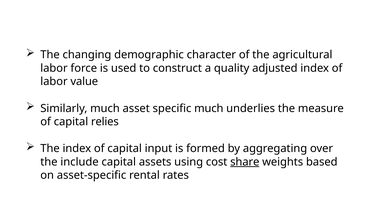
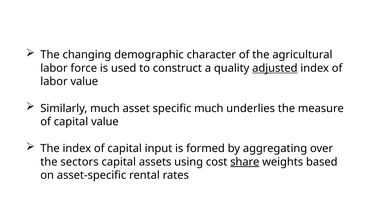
adjusted underline: none -> present (275, 68)
capital relies: relies -> value (105, 122)
include: include -> sectors (80, 162)
